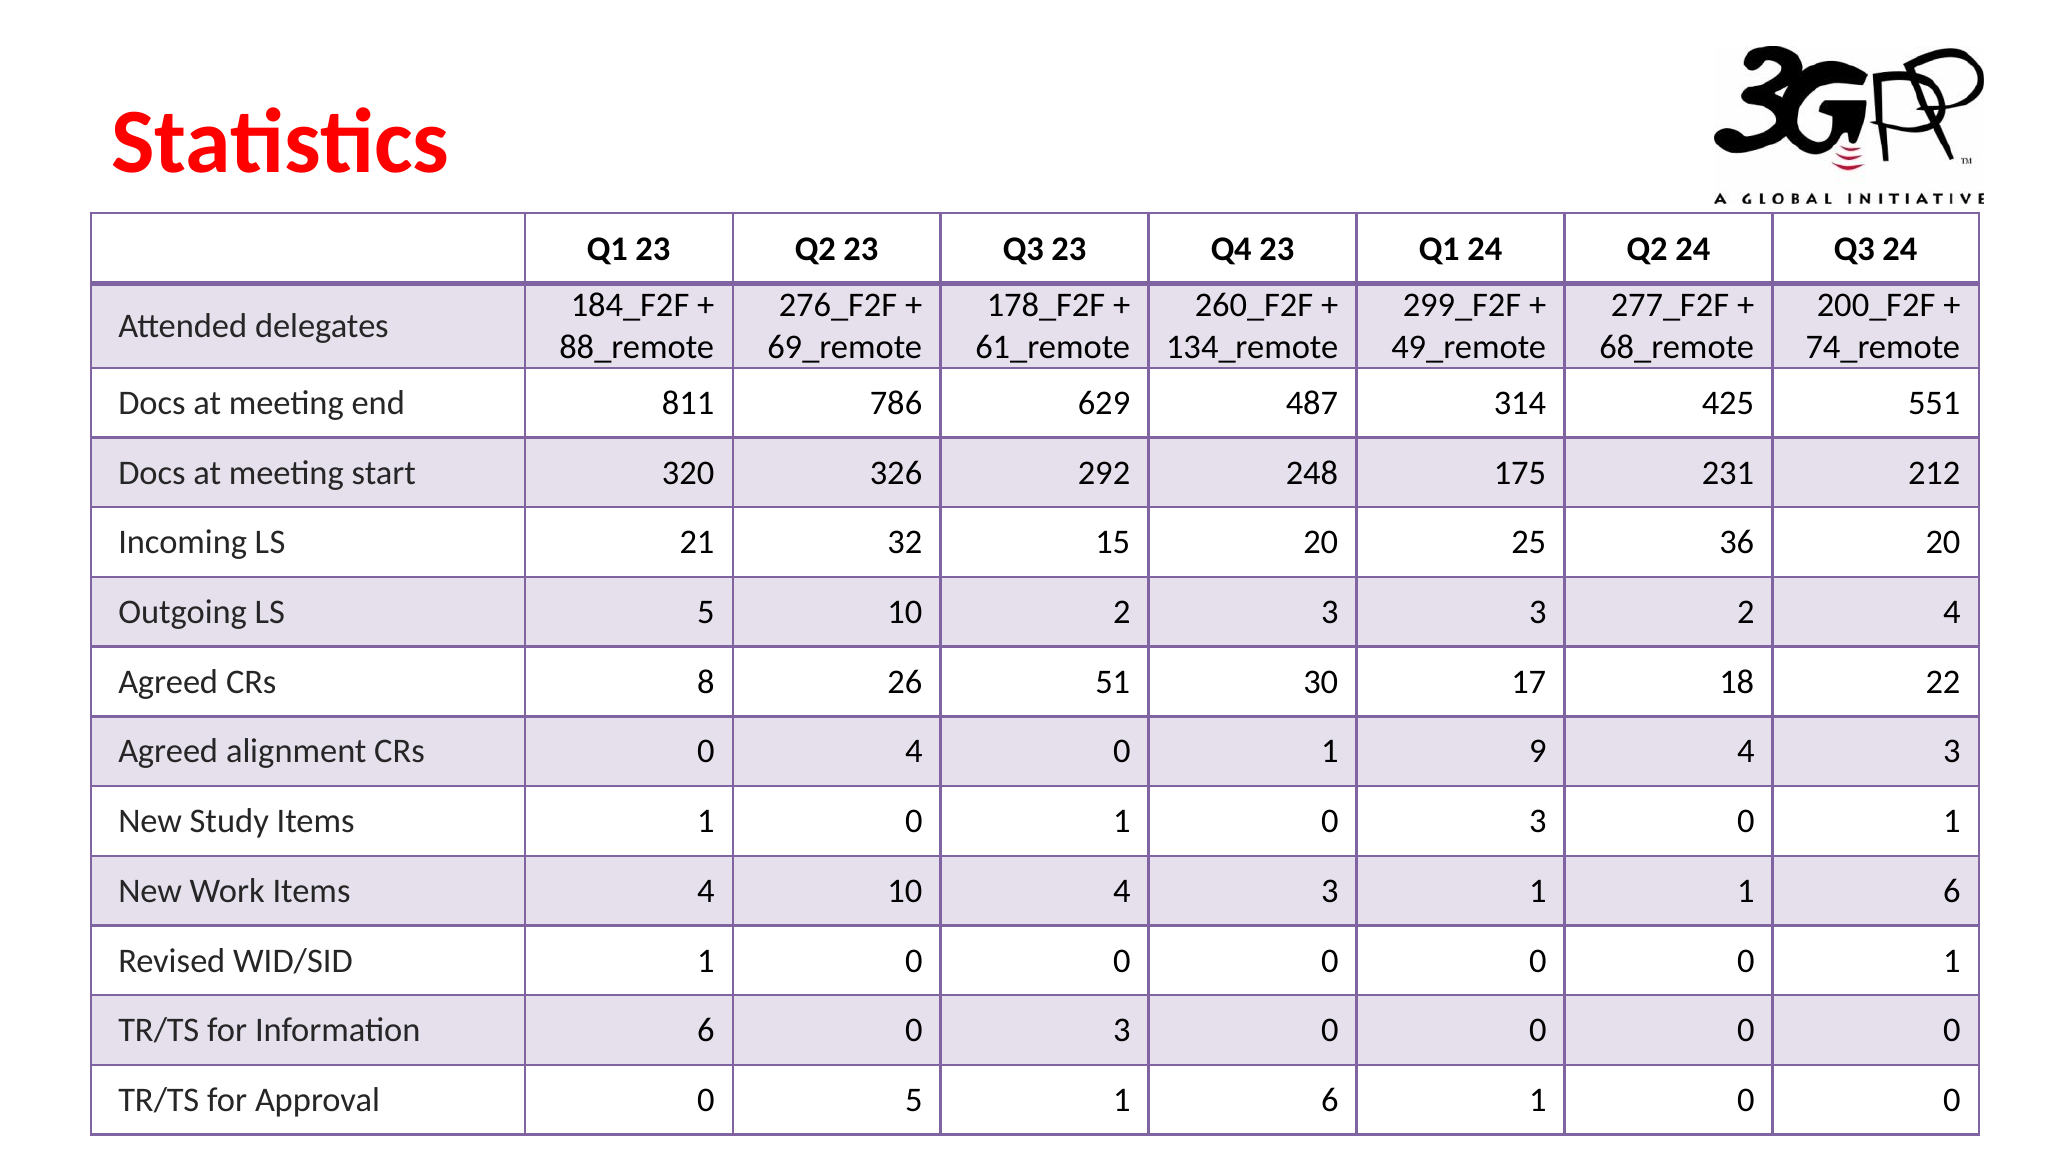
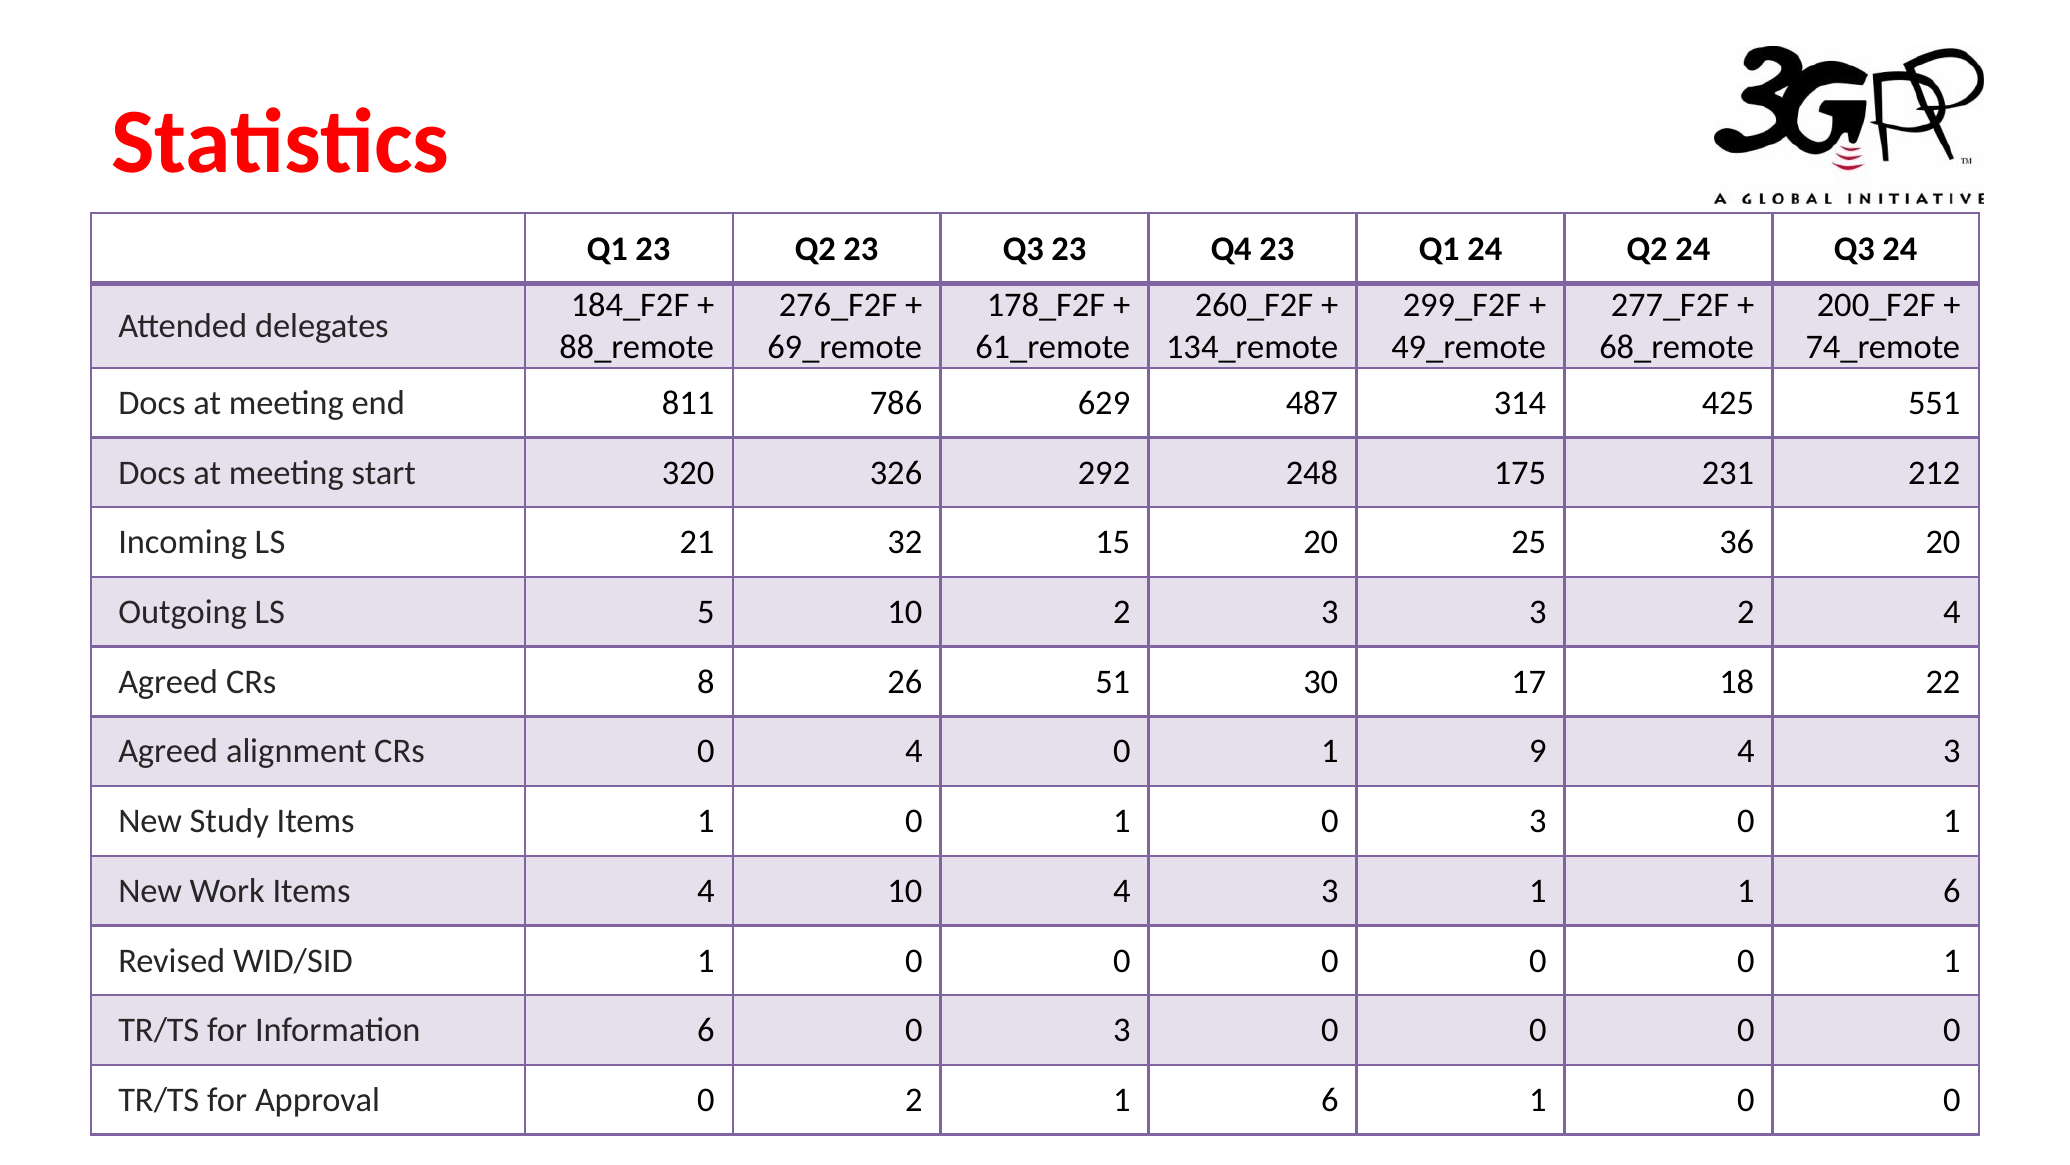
0 5: 5 -> 2 (914, 1099)
